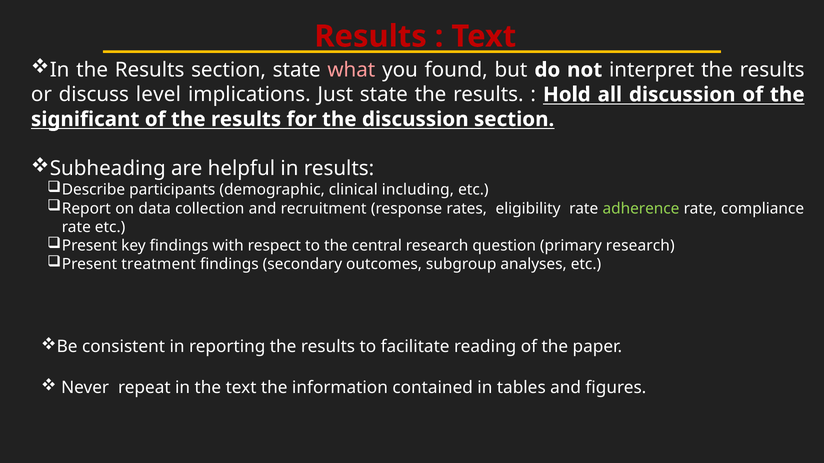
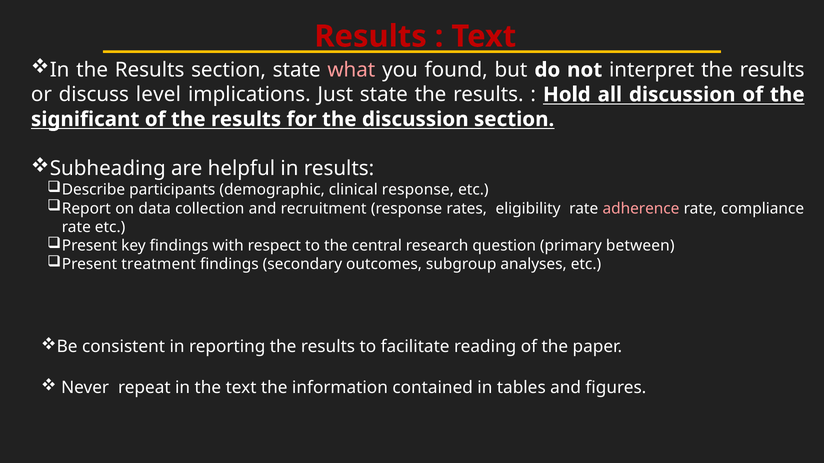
clinical including: including -> response (418, 190)
adherence colour: light green -> pink (641, 209)
primary research: research -> between (640, 246)
